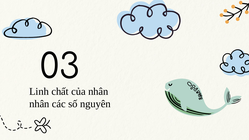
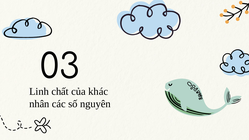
của nhân: nhân -> khác (98, 92)
